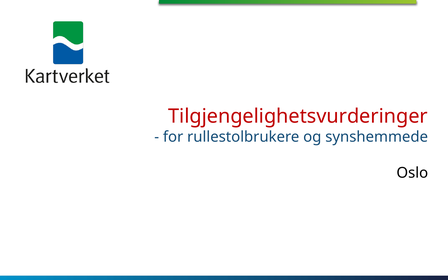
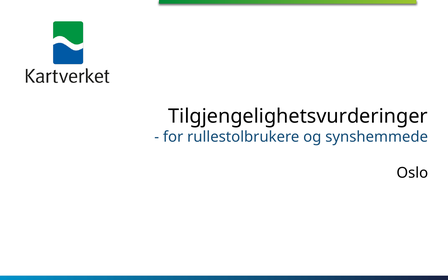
Tilgjengelighetsvurderinger colour: red -> black (298, 116)
